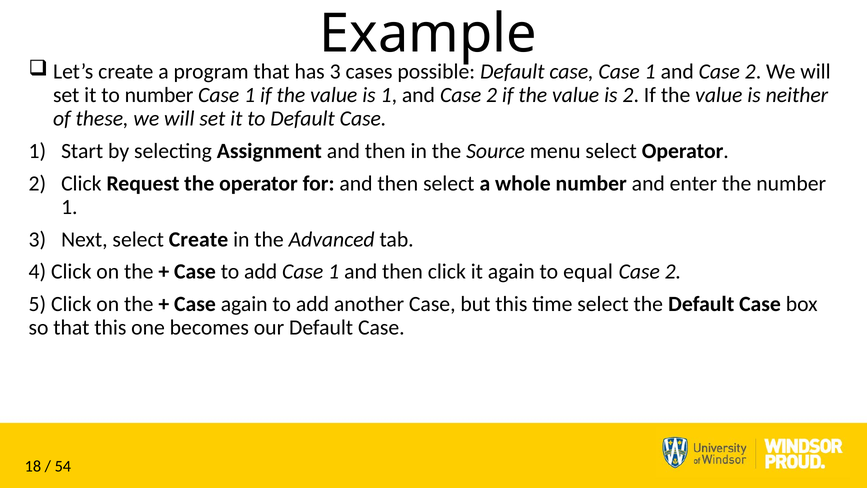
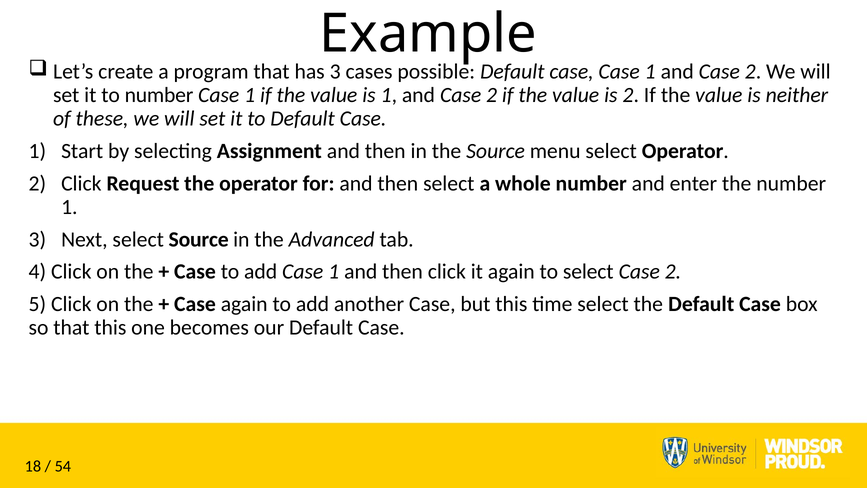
select Create: Create -> Source (199, 239)
to equal: equal -> select (588, 272)
